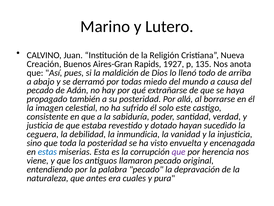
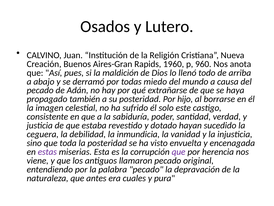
Marino: Marino -> Osados (105, 27)
1927: 1927 -> 1960 (174, 64)
135: 135 -> 960 (203, 64)
allá: allá -> hijo (185, 99)
estas colour: blue -> purple (47, 152)
